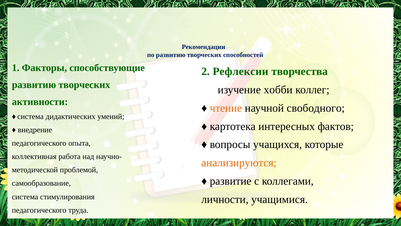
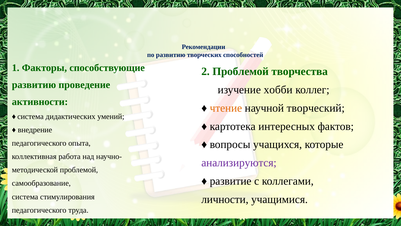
2 Рефлексии: Рефлексии -> Проблемой (241, 71)
творческих: творческих -> проведение (84, 85)
свободного: свободного -> творческий (316, 108)
анализируются colour: orange -> purple (239, 163)
